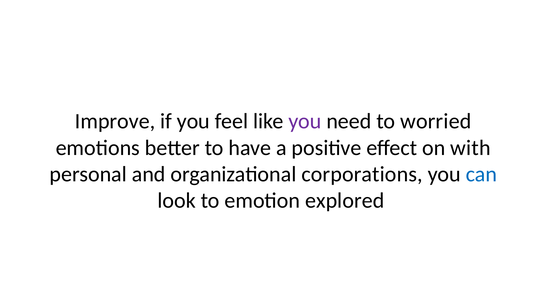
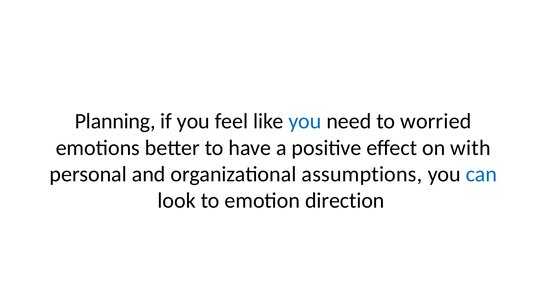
Improve: Improve -> Planning (115, 121)
you colour: purple -> blue (305, 121)
corporations: corporations -> assumptions (362, 174)
explored: explored -> direction (345, 201)
